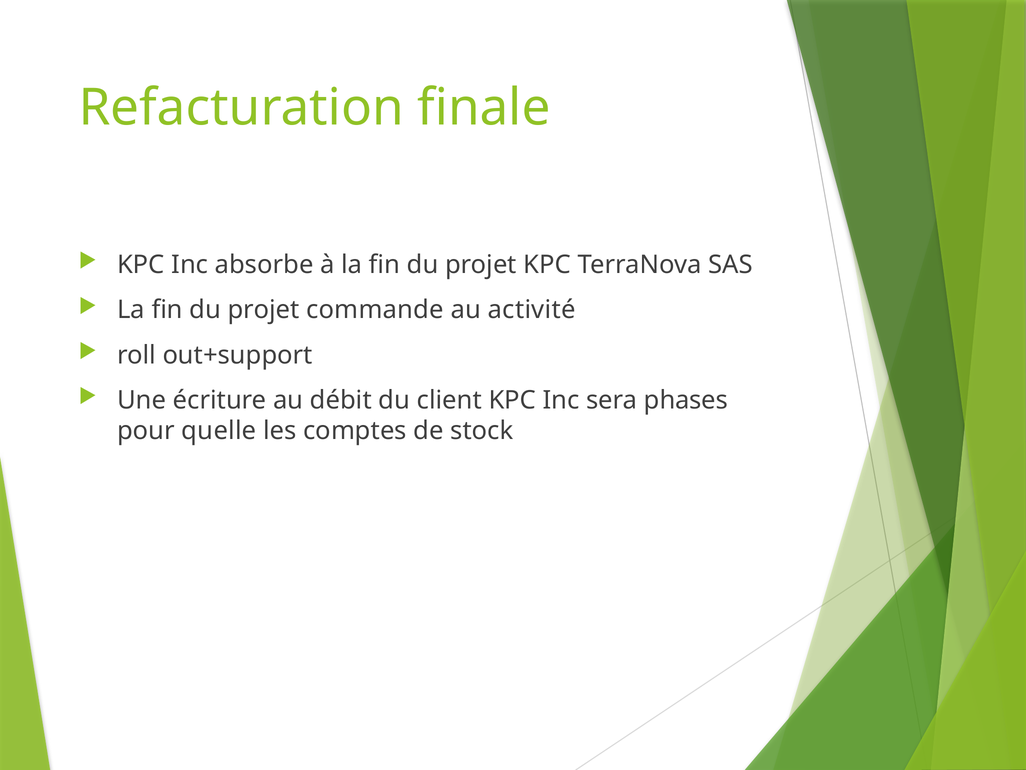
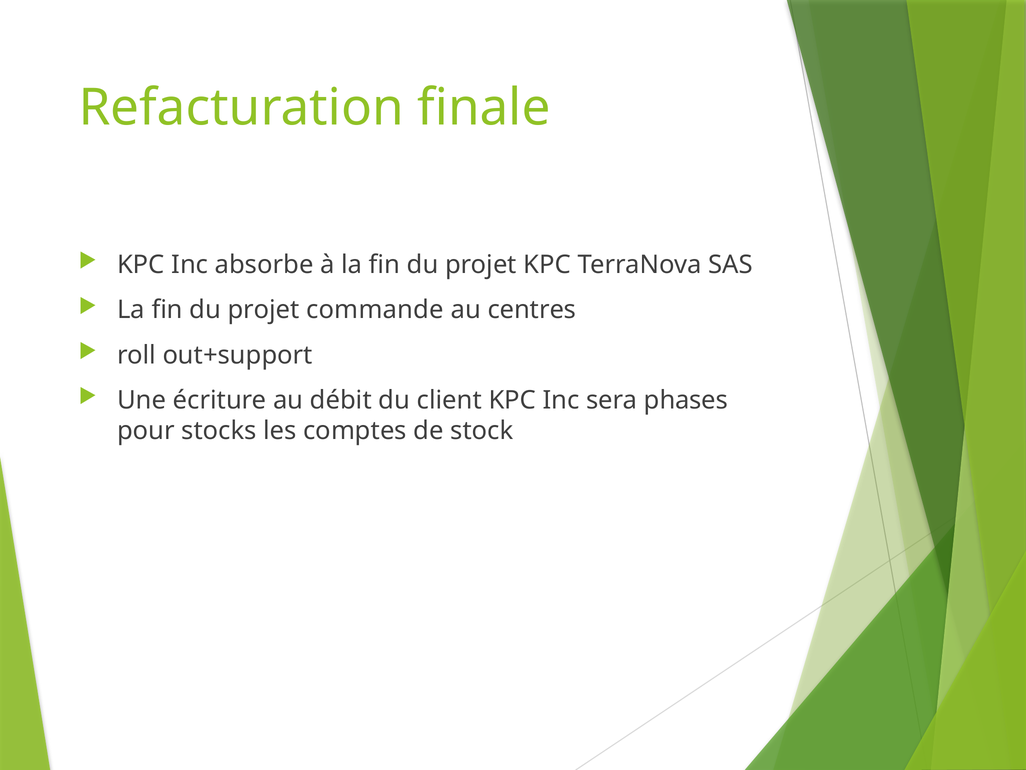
activité: activité -> centres (532, 310)
quelle: quelle -> stocks (219, 431)
